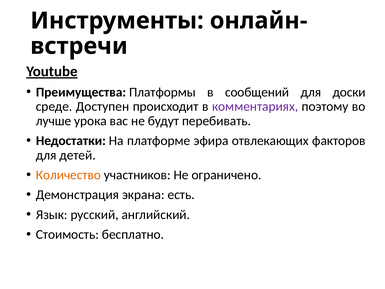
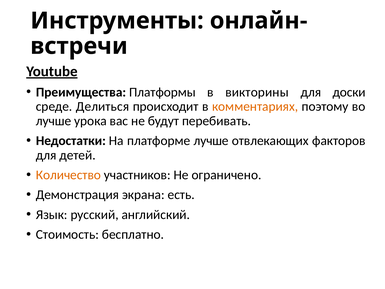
сообщений: сообщений -> викторины (257, 92)
Доступен: Доступен -> Делиться (102, 106)
комментариях colour: purple -> orange (255, 106)
платформе эфира: эфира -> лучше (211, 141)
